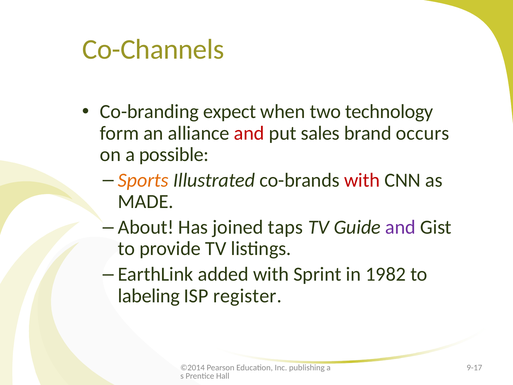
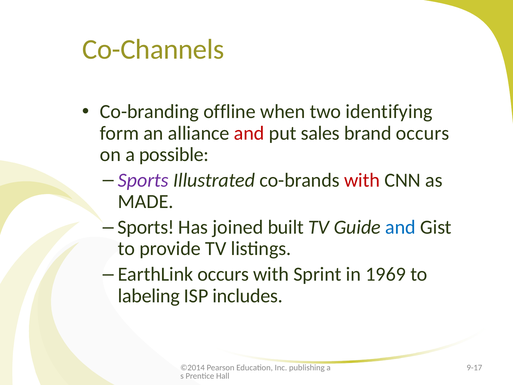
expect: expect -> offline (230, 112)
technology: technology -> identifying (389, 112)
Sports colour: orange -> purple (143, 180)
About: About -> Sports (146, 227)
taps: taps -> built (286, 227)
and colour: purple -> blue (401, 227)
EarthLink added: added -> occurs (223, 274)
1982: 1982 -> 1969 (386, 274)
register: register -> includes (248, 296)
